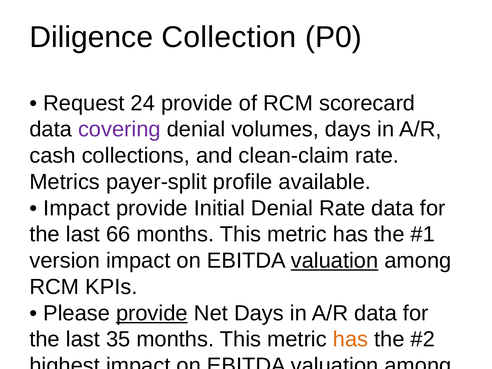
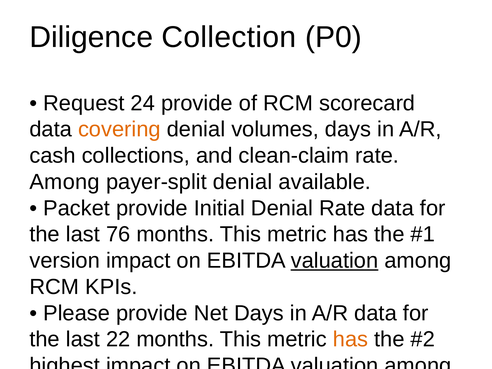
covering colour: purple -> orange (119, 129)
Metrics: Metrics -> Among (65, 182)
payer-split profile: profile -> denial (243, 182)
Impact: Impact -> Packet (77, 208)
66: 66 -> 76 (118, 234)
provide underline: present -> none (152, 313)
35: 35 -> 22 (118, 339)
